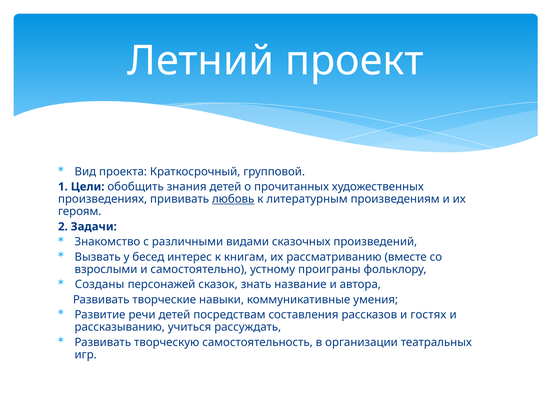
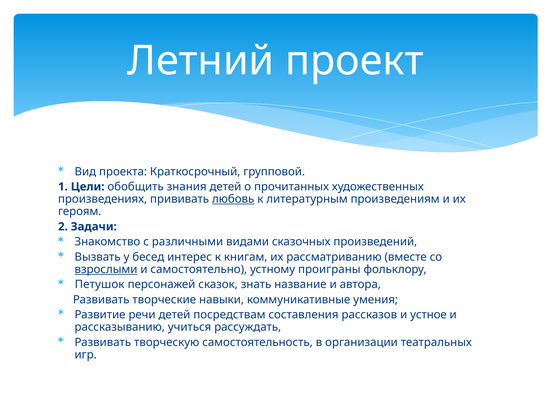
взрослыми underline: none -> present (106, 269)
Созданы: Созданы -> Петушок (100, 285)
гостях: гостях -> устное (428, 315)
